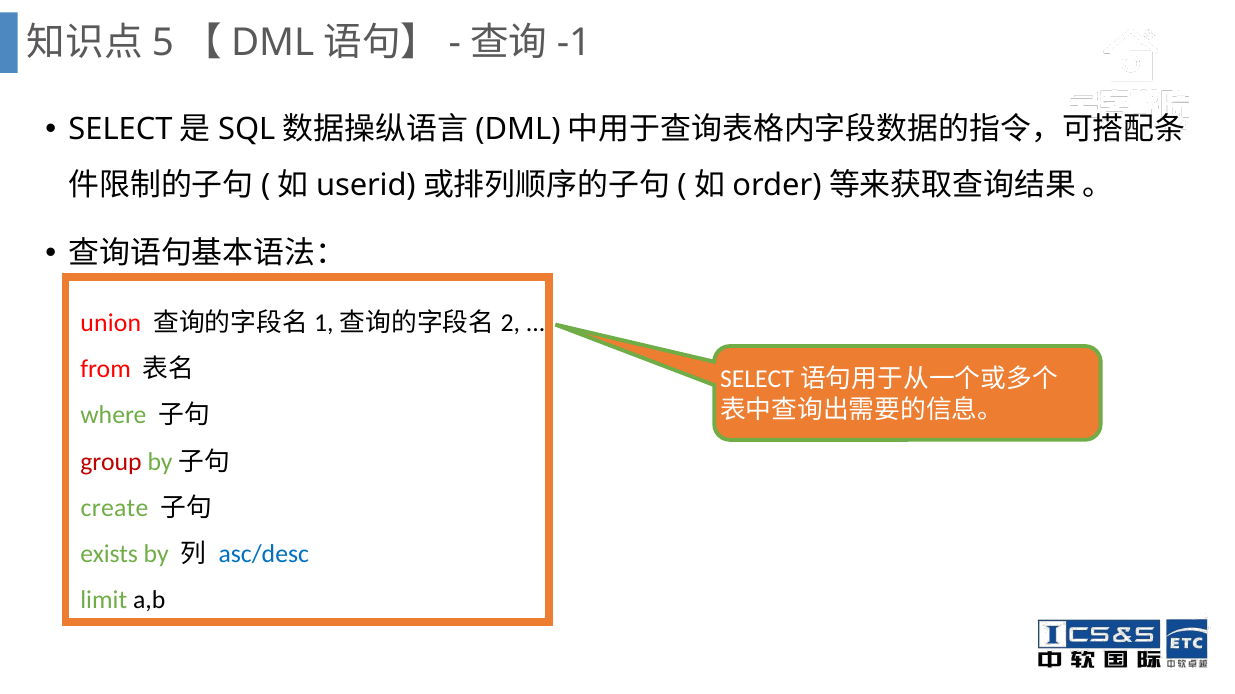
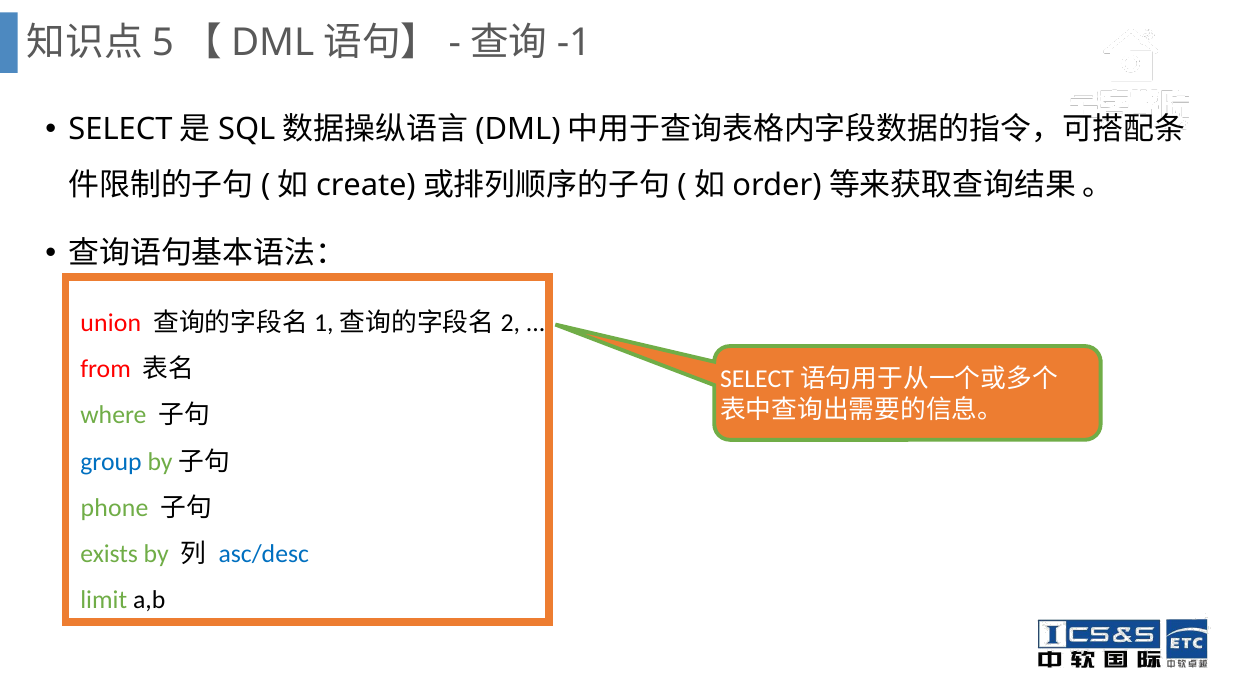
userid: userid -> create (366, 185)
group colour: red -> blue (111, 462)
create: create -> phone (114, 508)
